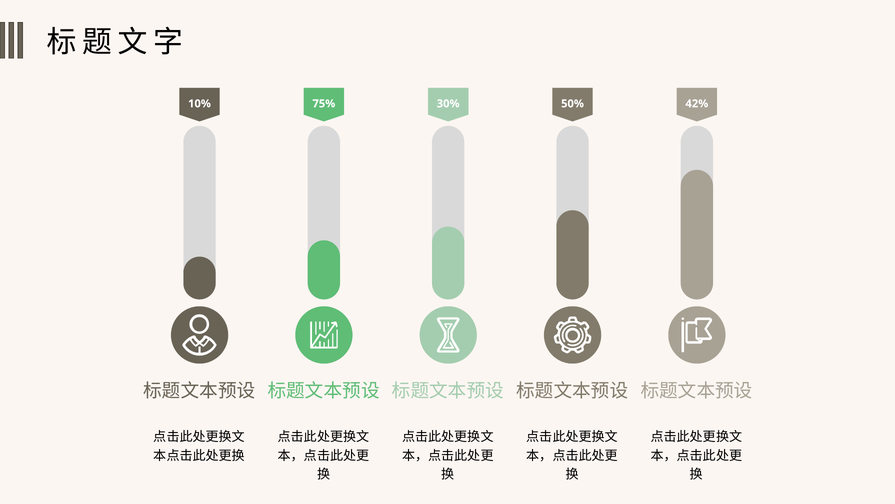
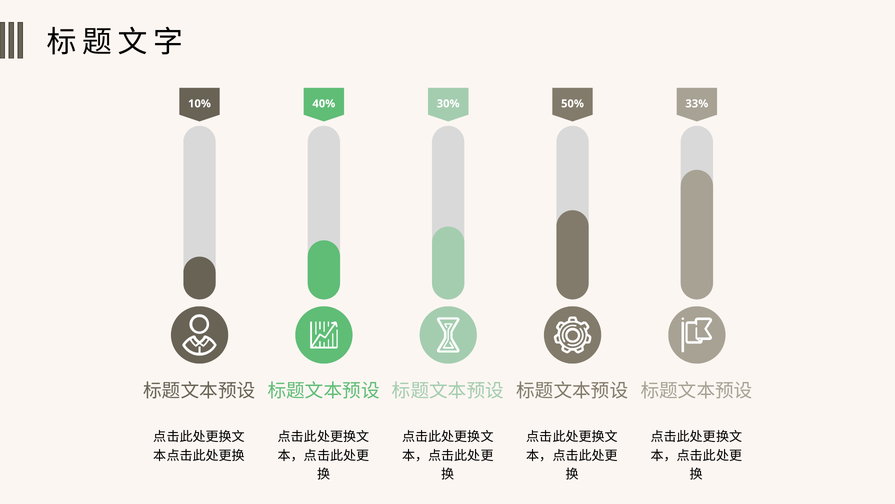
75%: 75% -> 40% (324, 104)
42%: 42% -> 33% (697, 104)
